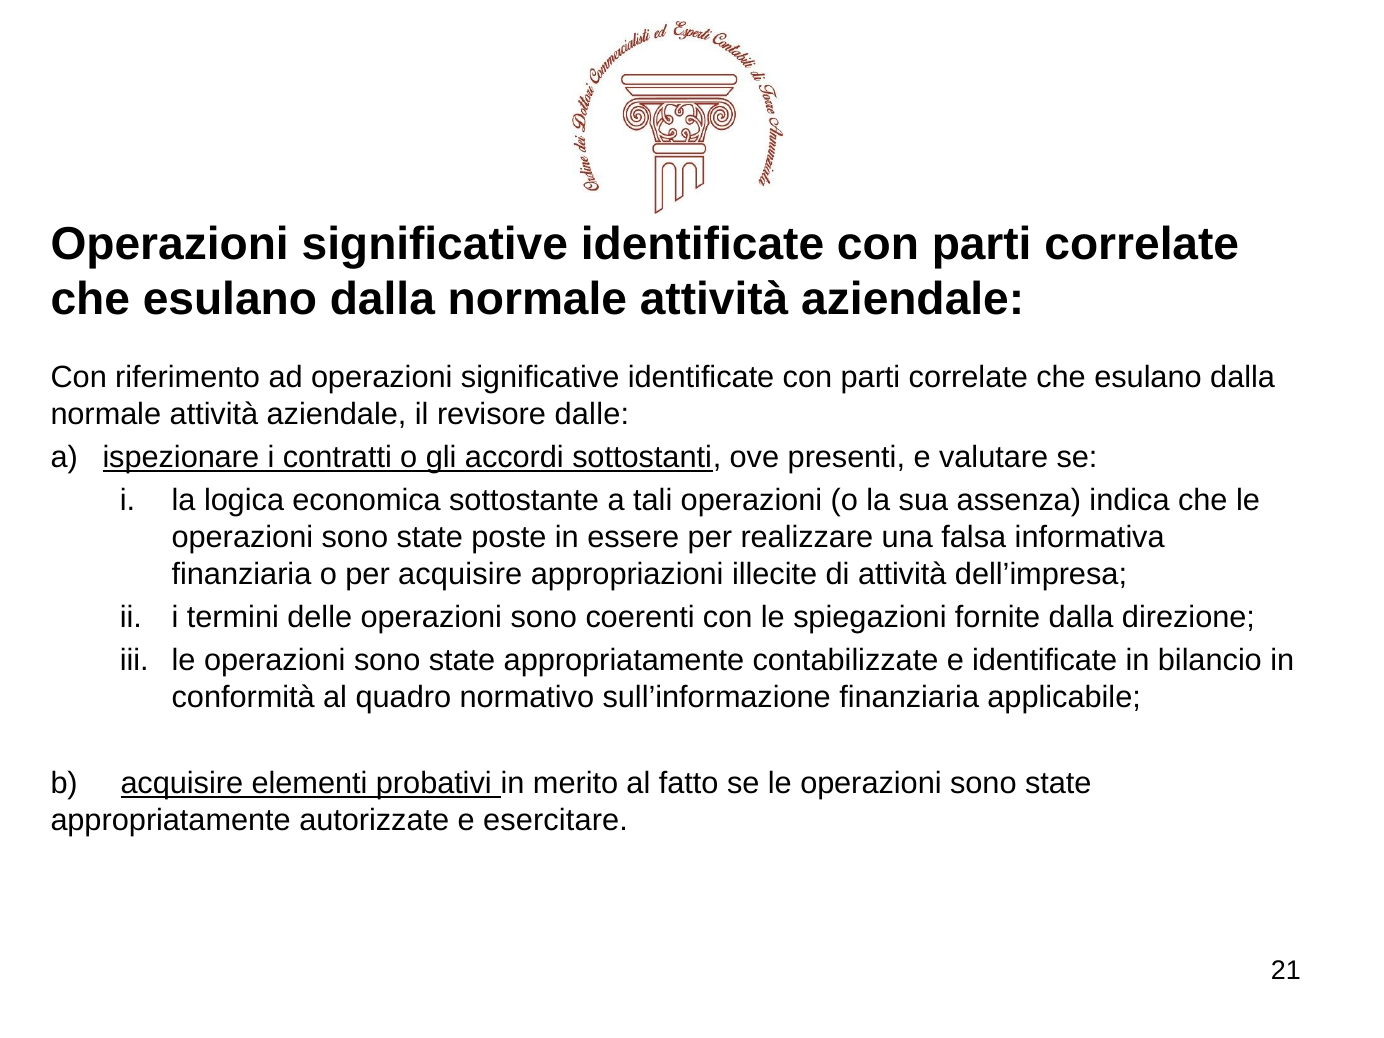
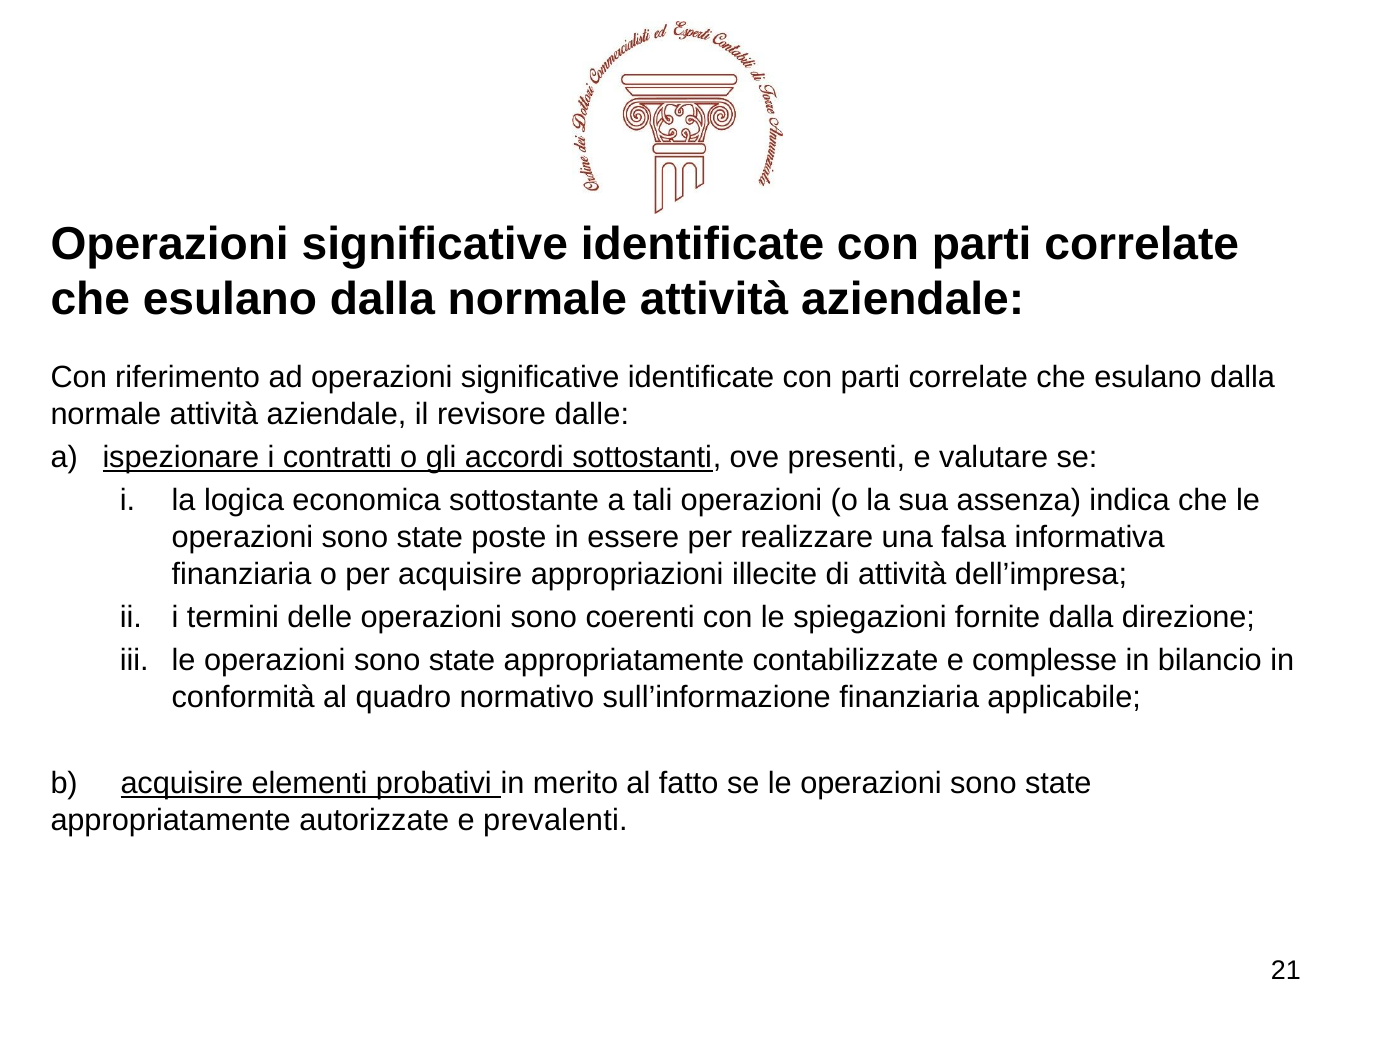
e identificate: identificate -> complesse (1045, 661)
esercitare: esercitare -> prevalenti (555, 820)
